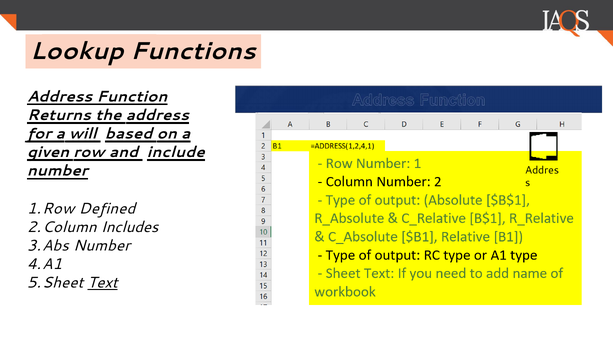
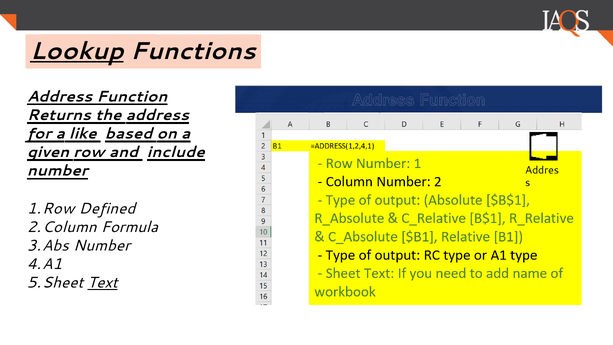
Lookup underline: none -> present (77, 51)
will: will -> like (83, 134)
Includes: Includes -> Formula (130, 227)
